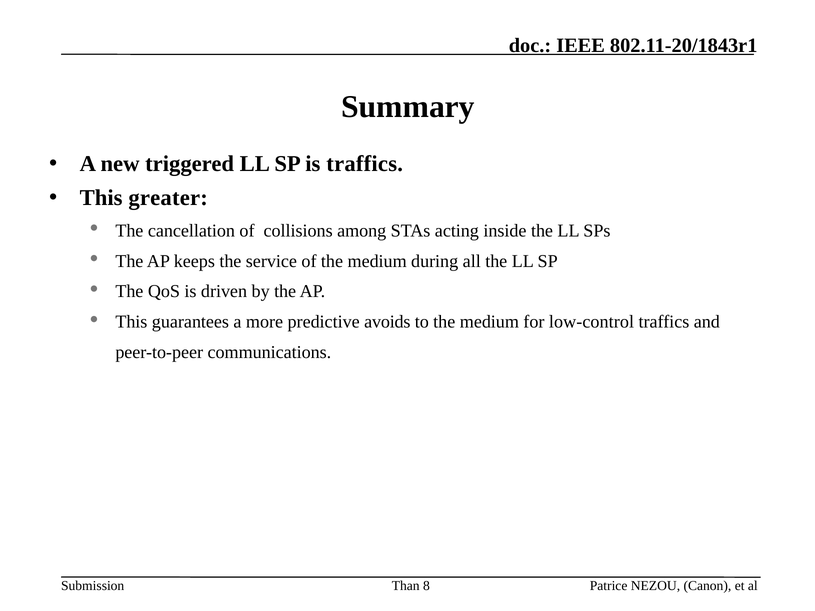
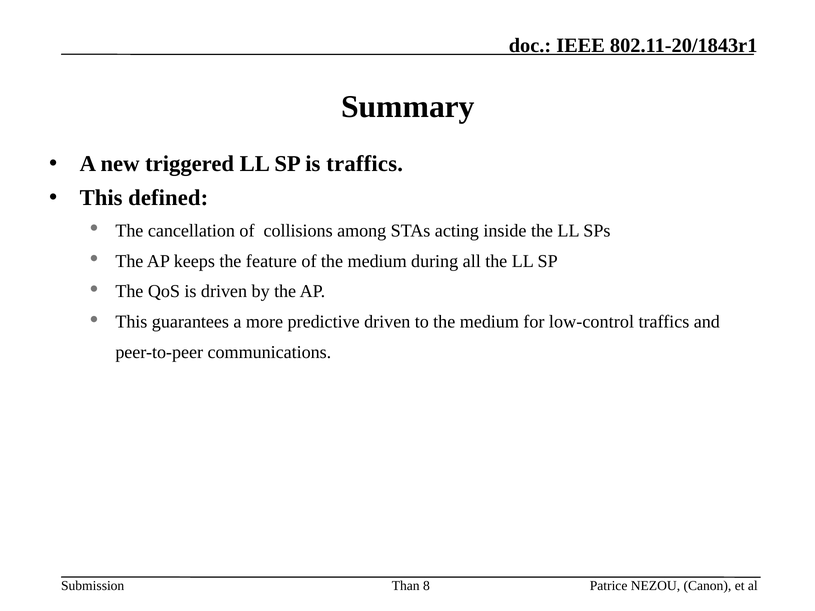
greater: greater -> defined (168, 198)
service: service -> feature (271, 261)
predictive avoids: avoids -> driven (387, 322)
